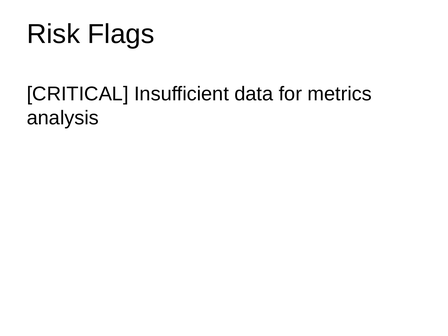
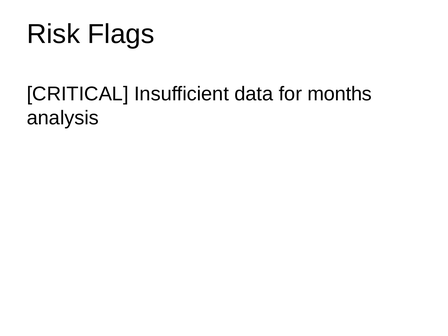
metrics: metrics -> months (340, 94)
